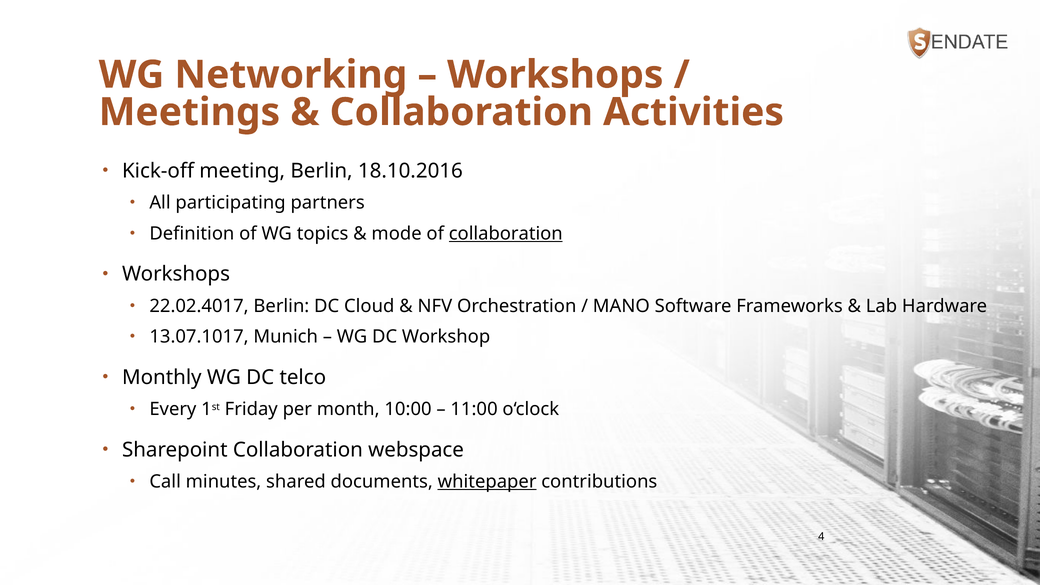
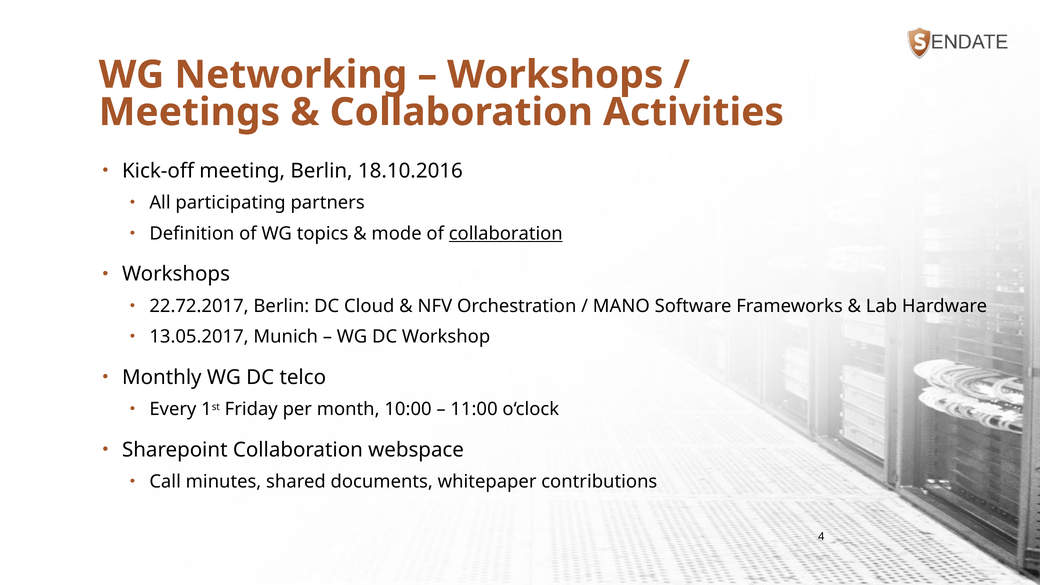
22.02.4017: 22.02.4017 -> 22.72.2017 (199, 306)
13.07.1017: 13.07.1017 -> 13.05.2017 (199, 337)
whitepaper underline: present -> none (487, 482)
